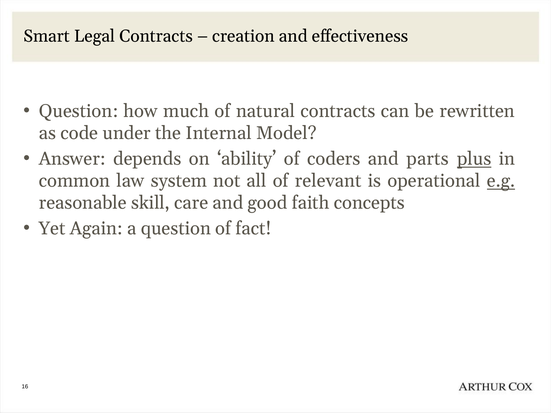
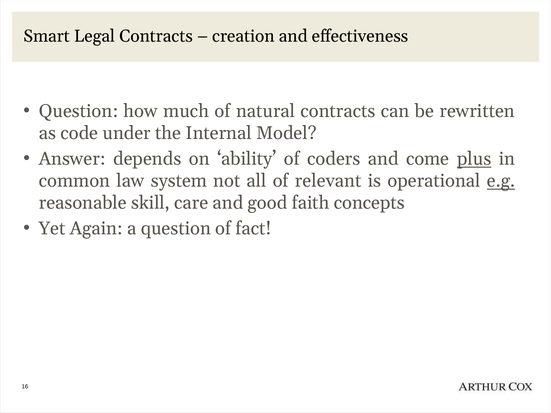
parts: parts -> come (428, 159)
